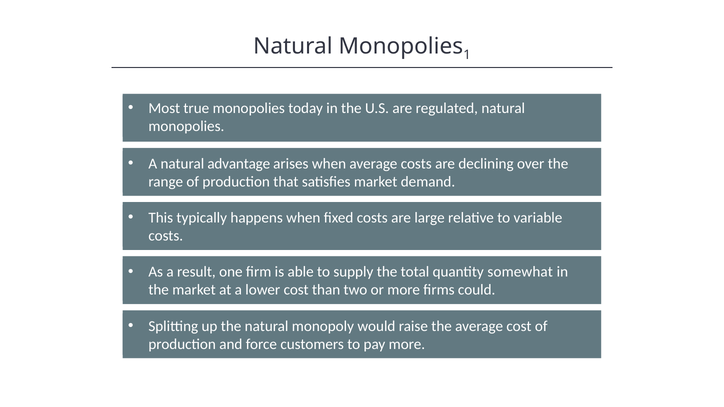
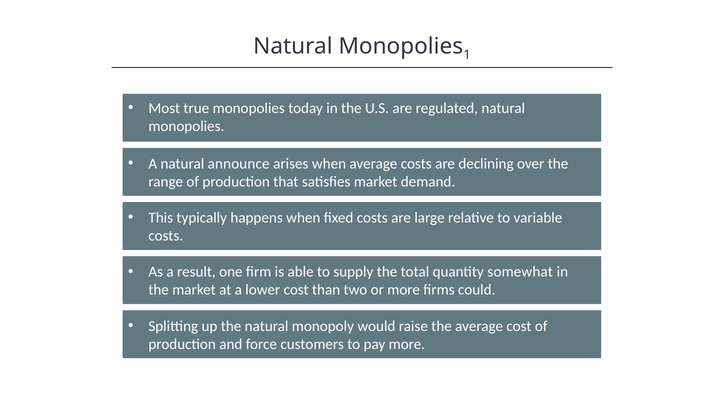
advantage: advantage -> announce (239, 164)
